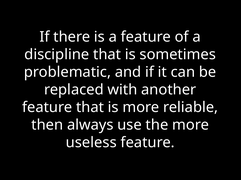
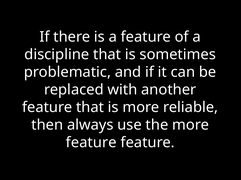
useless: useless -> feature (91, 143)
